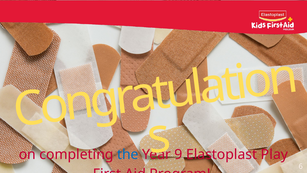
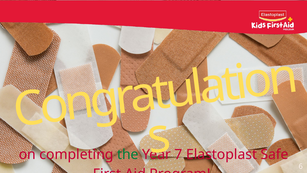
the colour: blue -> green (128, 154)
9: 9 -> 7 (178, 154)
Play: Play -> Safe (275, 154)
